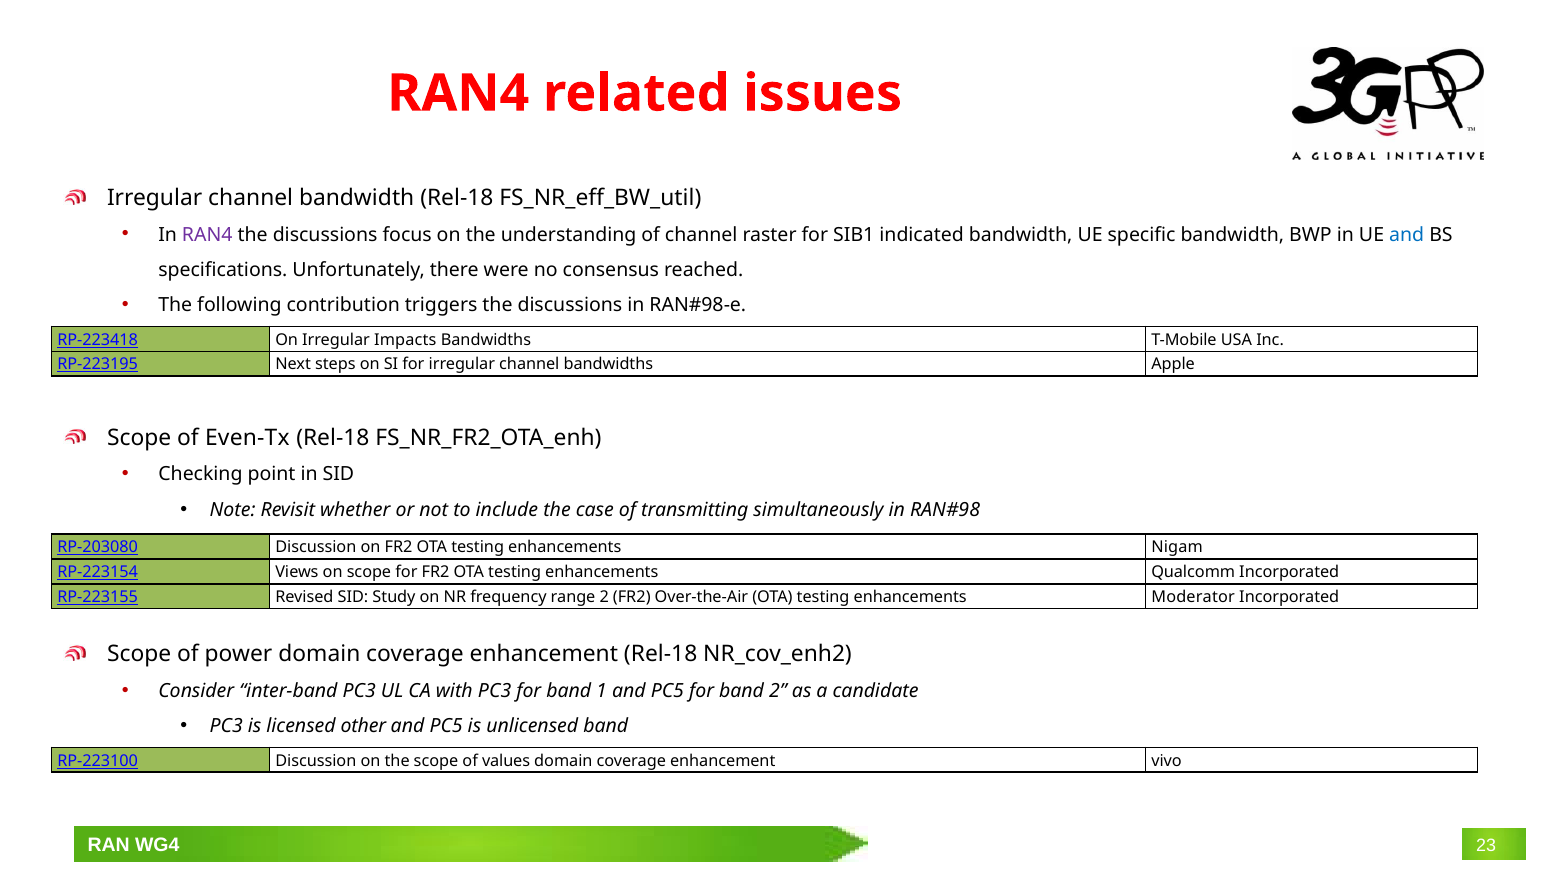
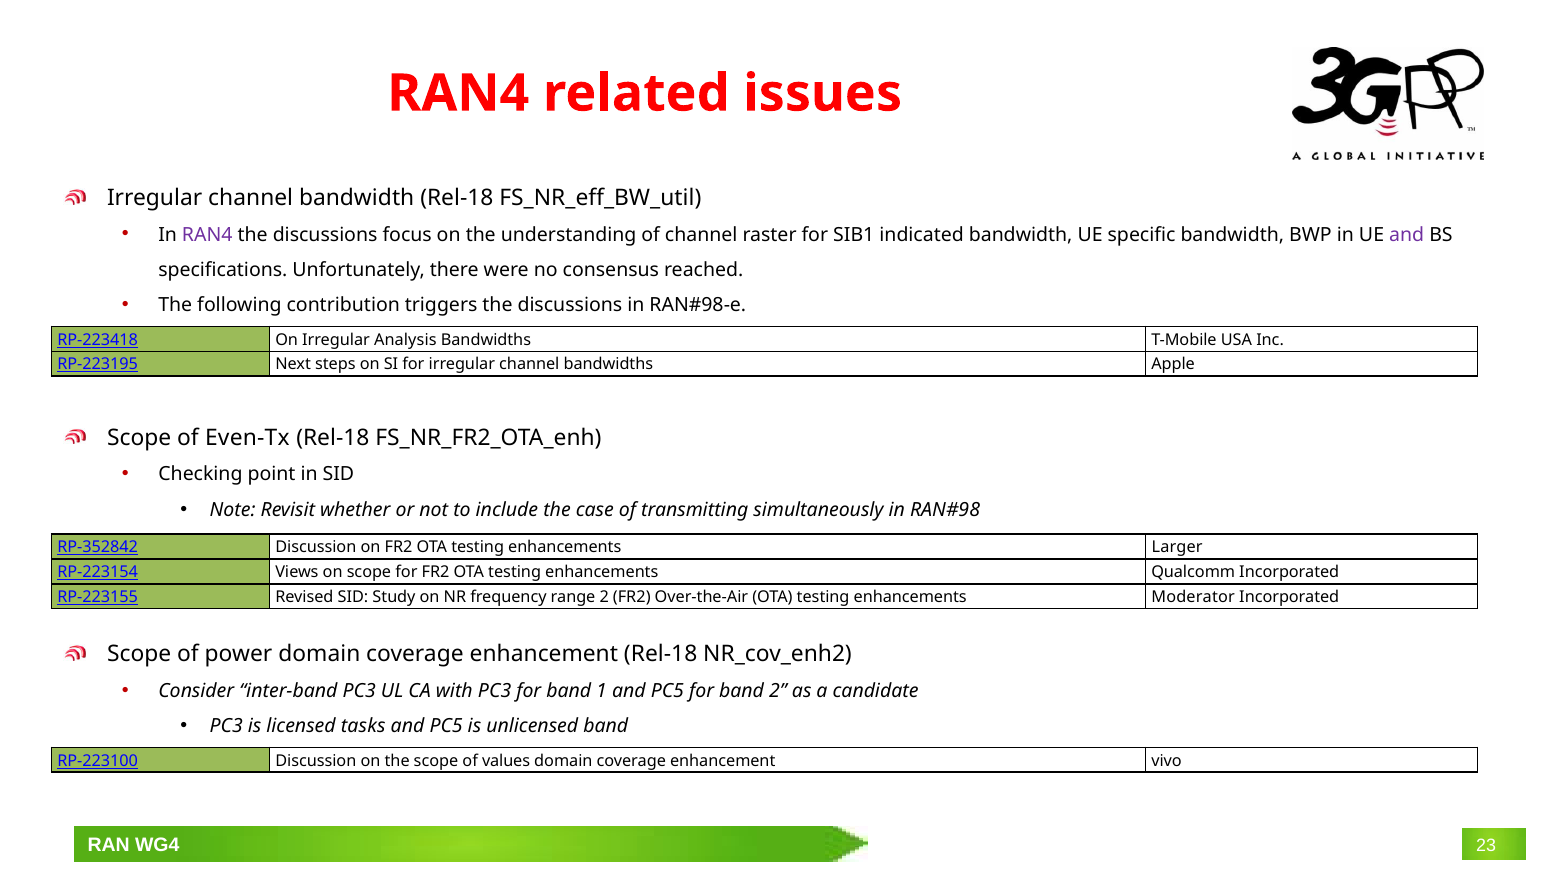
and colour: blue -> purple (1407, 235)
Impacts: Impacts -> Analysis (405, 340)
RP‑203080: RP‑203080 -> RP‑352842 (98, 548)
Nigam: Nigam -> Larger (1177, 548)
other: other -> tasks (363, 727)
